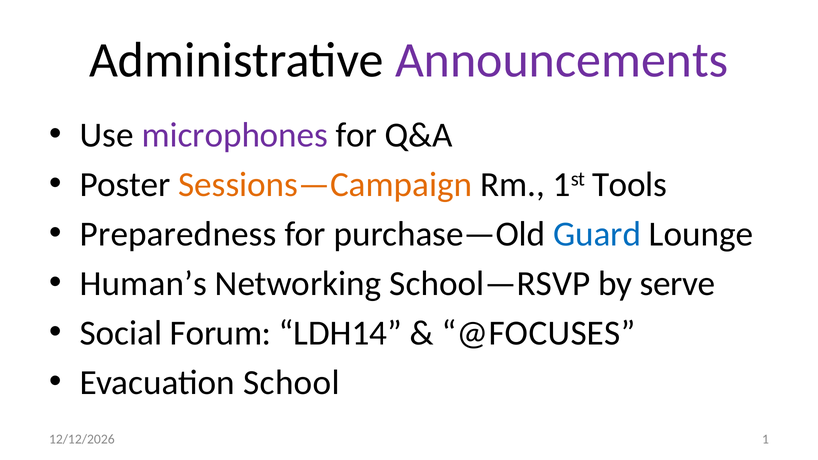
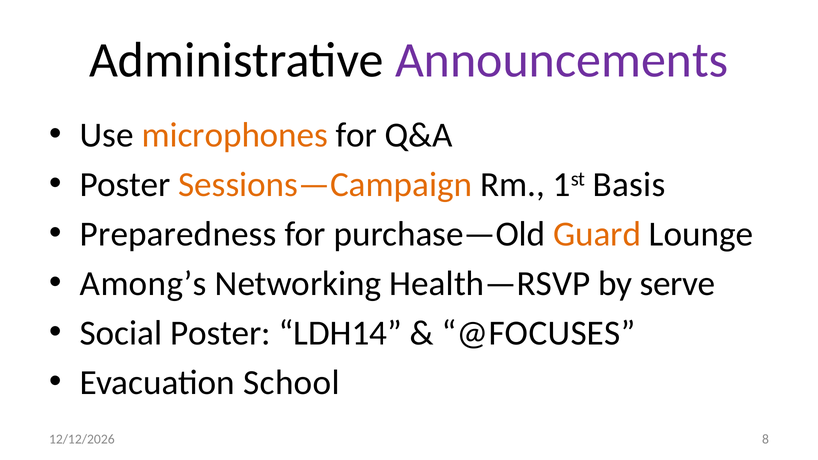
microphones colour: purple -> orange (235, 135)
Tools: Tools -> Basis (629, 185)
Guard colour: blue -> orange (597, 234)
Human’s: Human’s -> Among’s (143, 284)
School—RSVP: School—RSVP -> Health—RSVP (490, 284)
Social Forum: Forum -> Poster (221, 333)
1: 1 -> 8 (766, 440)
